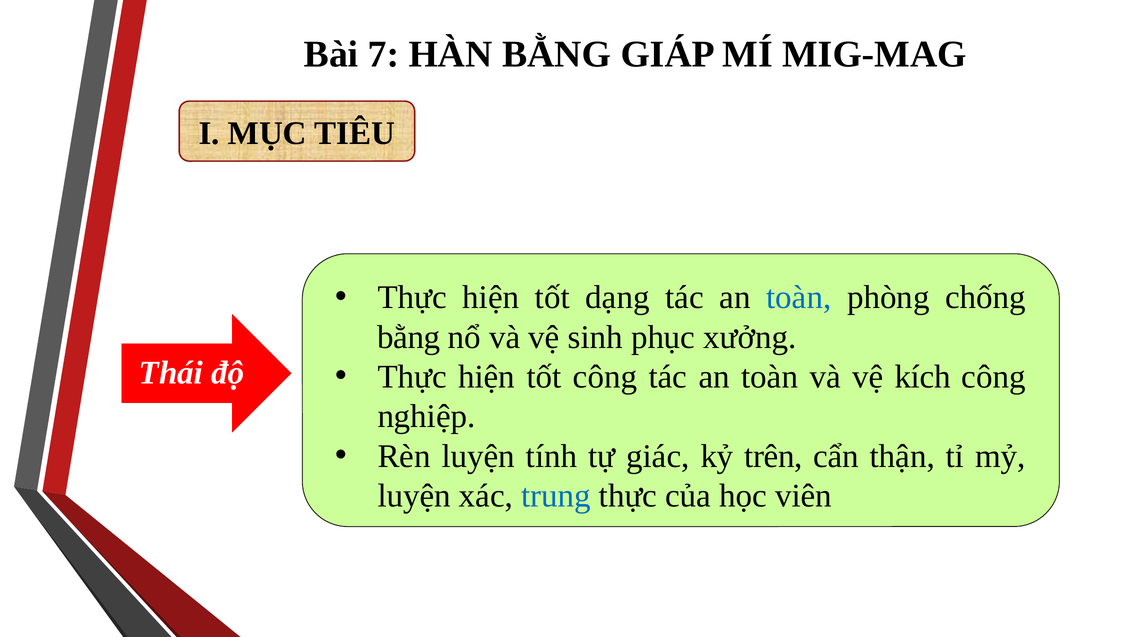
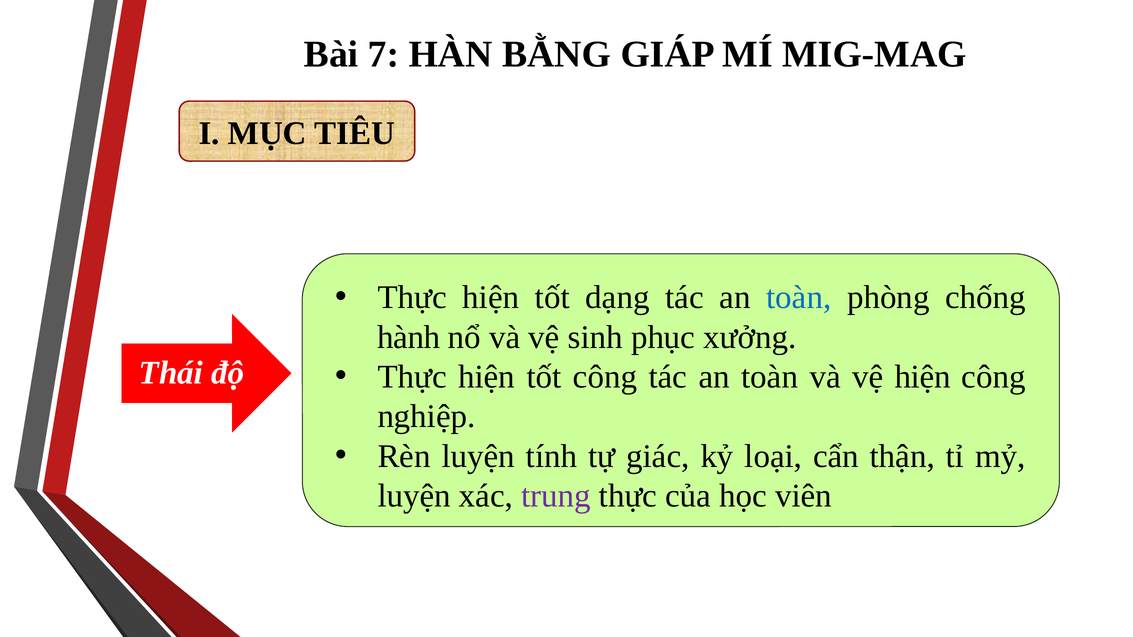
bằng: bằng -> hành (409, 337)
vệ kích: kích -> hiện (923, 377)
trên: trên -> loại (773, 456)
trung colour: blue -> purple (556, 496)
